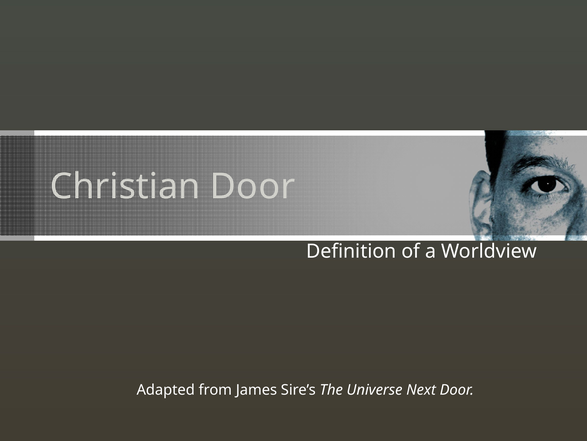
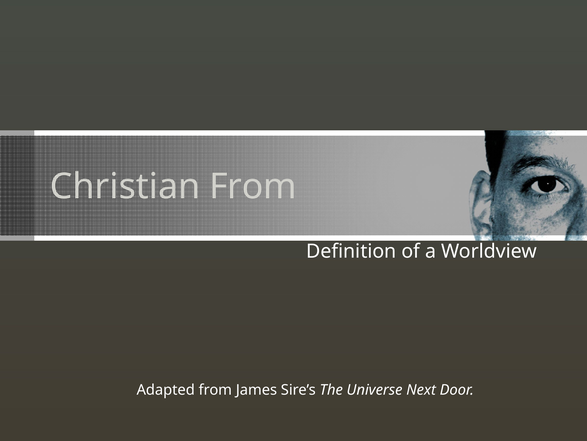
Christian Door: Door -> From (253, 186)
